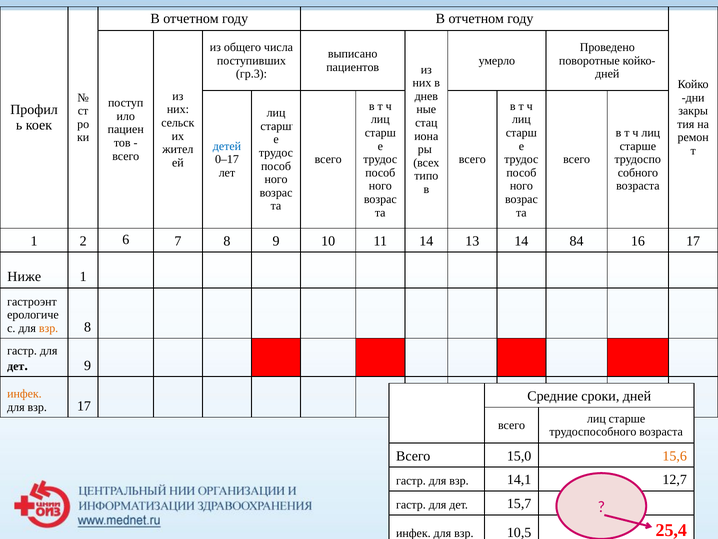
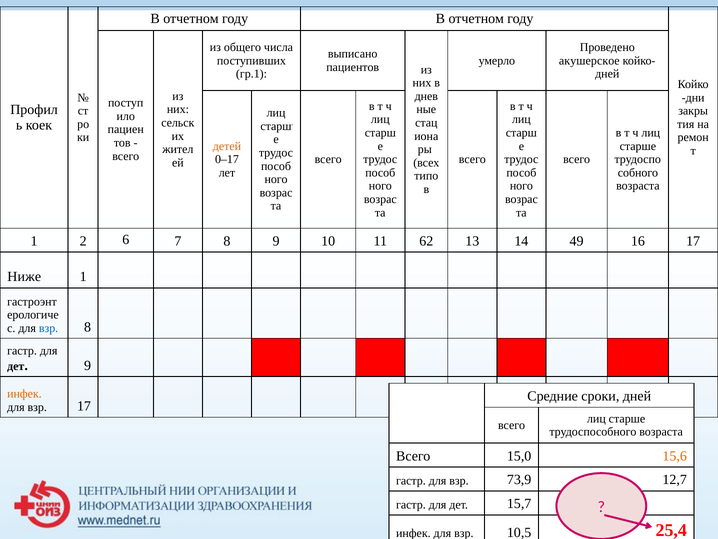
поворотные: поворотные -> акушерское (589, 61)
гр.3: гр.3 -> гр.1 (251, 74)
детей colour: blue -> orange (227, 146)
11 14: 14 -> 62 (426, 241)
84: 84 -> 49 (577, 241)
взр colour: orange -> blue (49, 328)
14,1: 14,1 -> 73,9 (519, 479)
